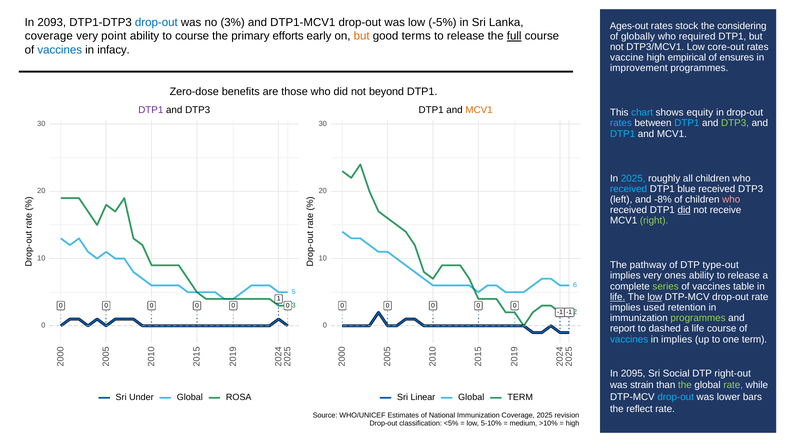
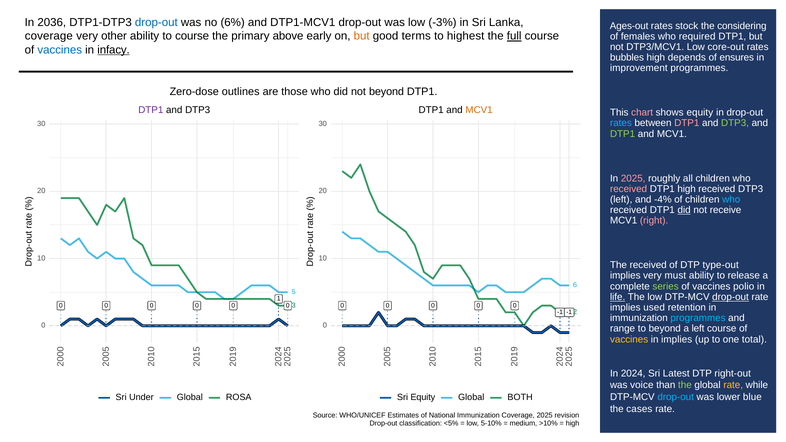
2093: 2093 -> 2036 (52, 22)
3%: 3% -> 6% (233, 22)
-5%: -5% -> -3% (442, 22)
point: point -> other (114, 36)
efforts: efforts -> above (288, 36)
release: release -> highest (466, 36)
globally: globally -> females (638, 36)
infacy underline: none -> present (114, 50)
vaccine: vaccine -> bubbles (627, 58)
empirical: empirical -> depends (687, 58)
benefits: benefits -> outlines (241, 92)
chart colour: light blue -> pink (642, 113)
DTP1 colour: light blue -> pink (687, 123)
DTP1 colour: light blue -> light green (623, 134)
2025 colour: light blue -> pink (633, 178)
received colour: light blue -> pink (629, 189)
DTP1 blue: blue -> high (687, 189)
-8%: -8% -> -4% (663, 200)
who colour: pink -> light blue (731, 200)
right colour: light green -> pink (654, 221)
The pathway: pathway -> received (648, 265)
ones: ones -> must (675, 276)
table: table -> polio (744, 286)
low underline: present -> none (655, 297)
drop-out underline: none -> present (731, 297)
programmes colour: light green -> light blue (698, 318)
report: report -> range (623, 329)
to dashed: dashed -> beyond (665, 329)
a life: life -> left (698, 329)
vaccines colour: light blue -> yellow (629, 339)
one term: term -> total (754, 339)
2095: 2095 -> 2024 (633, 374)
Social: Social -> Latest (676, 374)
strain: strain -> voice (642, 385)
rate colour: light green -> yellow (733, 385)
bars: bars -> blue (752, 397)
Sri Linear: Linear -> Equity (423, 398)
Global TERM: TERM -> BOTH (520, 398)
reflect: reflect -> cases (639, 409)
